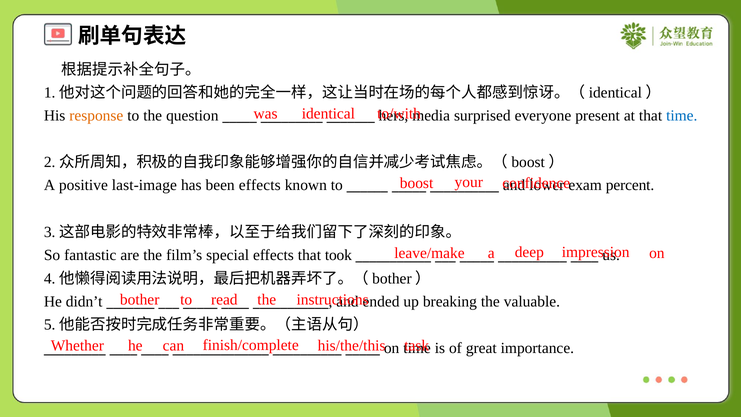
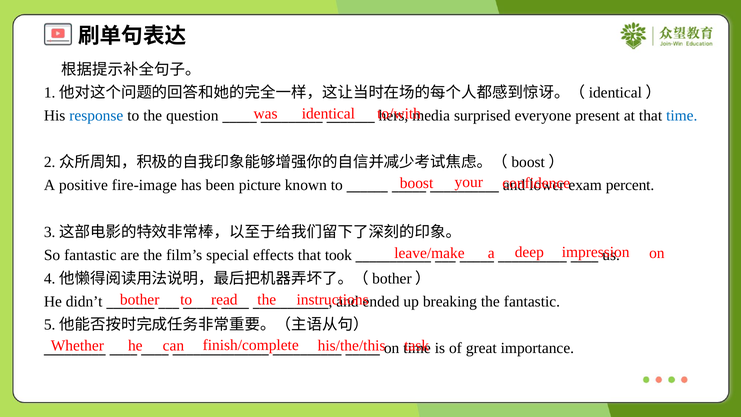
response colour: orange -> blue (96, 116)
last-image: last-image -> fire-image (144, 185)
been effects: effects -> picture (260, 185)
the valuable: valuable -> fantastic (532, 302)
